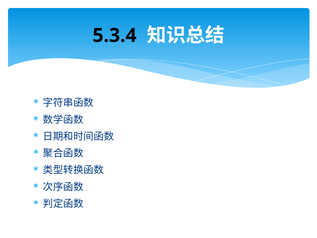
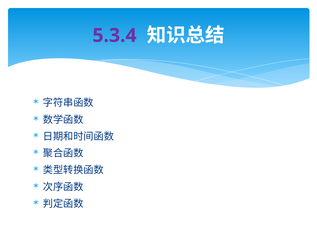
5.3.4 colour: black -> purple (115, 35)
